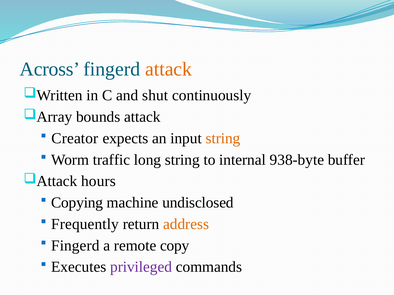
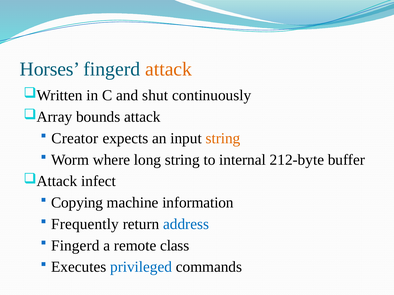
Across: Across -> Horses (50, 69)
traffic: traffic -> where (111, 160)
938-byte: 938-byte -> 212-byte (297, 160)
hours: hours -> infect (99, 181)
undisclosed: undisclosed -> information (198, 203)
address colour: orange -> blue (186, 224)
copy: copy -> class (175, 246)
privileged colour: purple -> blue (141, 267)
